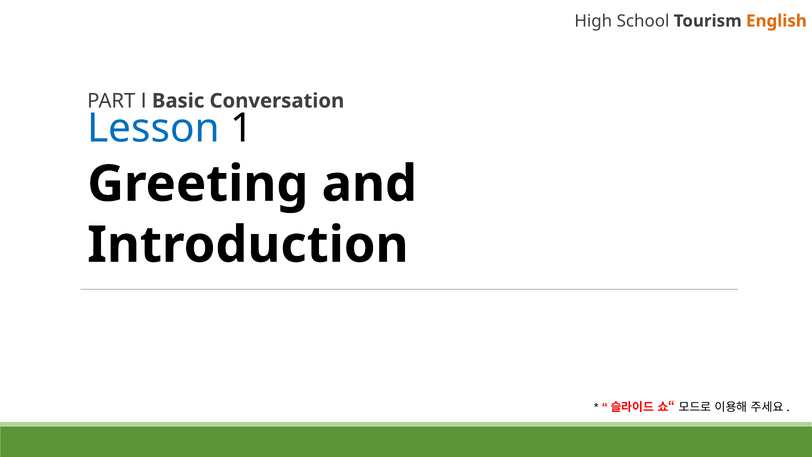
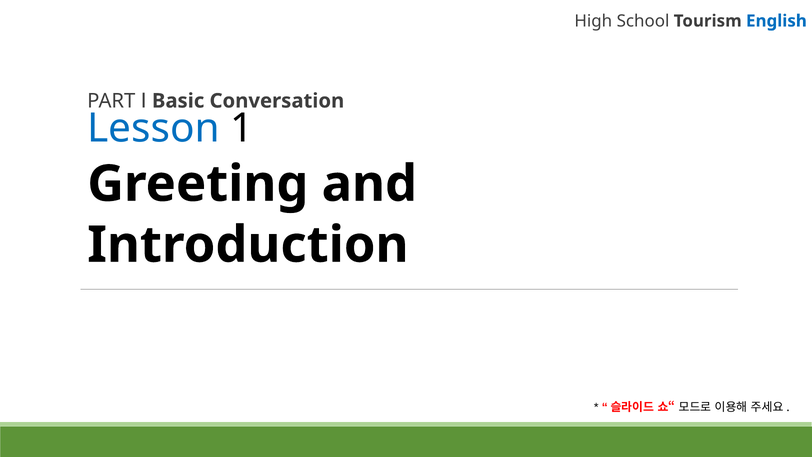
English colour: orange -> blue (776, 21)
